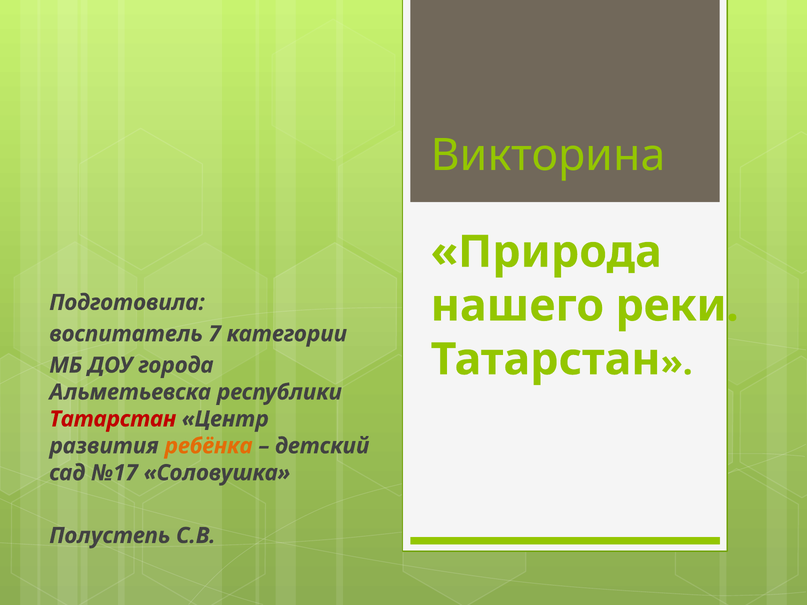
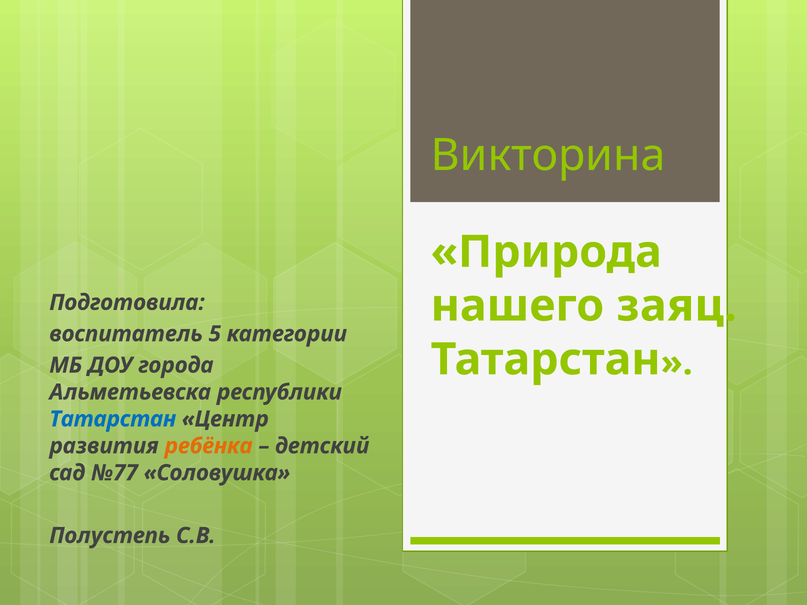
реки: реки -> заяц (677, 306)
7: 7 -> 5 (215, 334)
Татарстан colour: red -> blue (113, 419)
№17: №17 -> №77 (115, 473)
